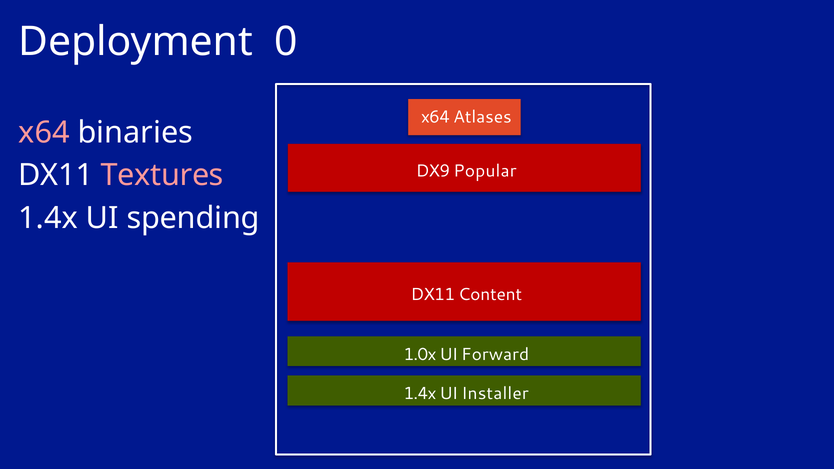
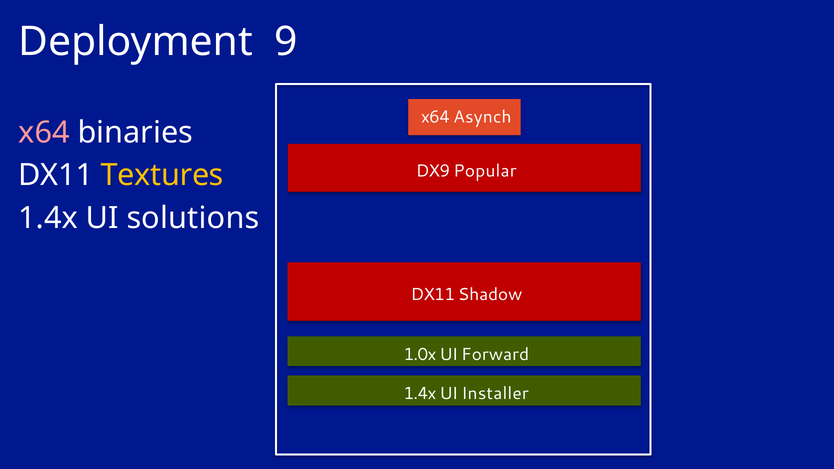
0: 0 -> 9 (286, 42)
Atlases: Atlases -> Asynch (482, 117)
Textures colour: pink -> yellow (162, 175)
spending: spending -> solutions (193, 218)
Content: Content -> Shadow (490, 295)
